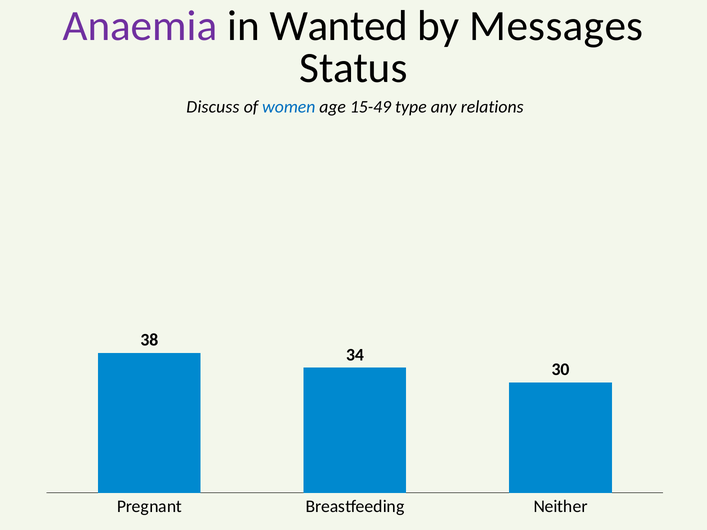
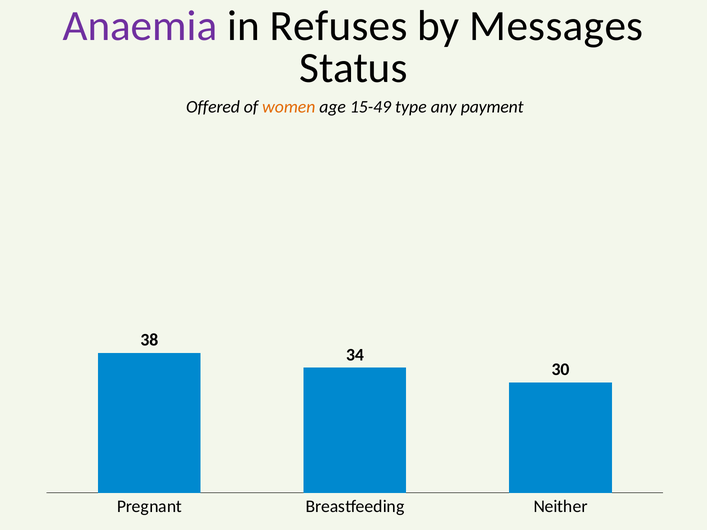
Wanted: Wanted -> Refuses (339, 26)
Discuss: Discuss -> Offered (213, 107)
women colour: blue -> orange (289, 107)
relations: relations -> payment (492, 107)
